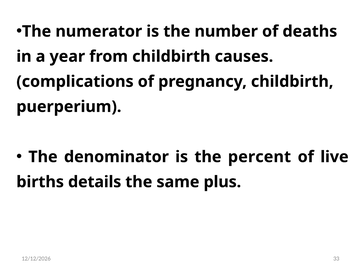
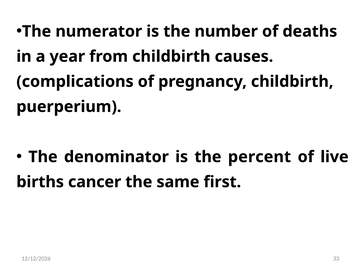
details: details -> cancer (95, 182)
plus: plus -> first (222, 182)
